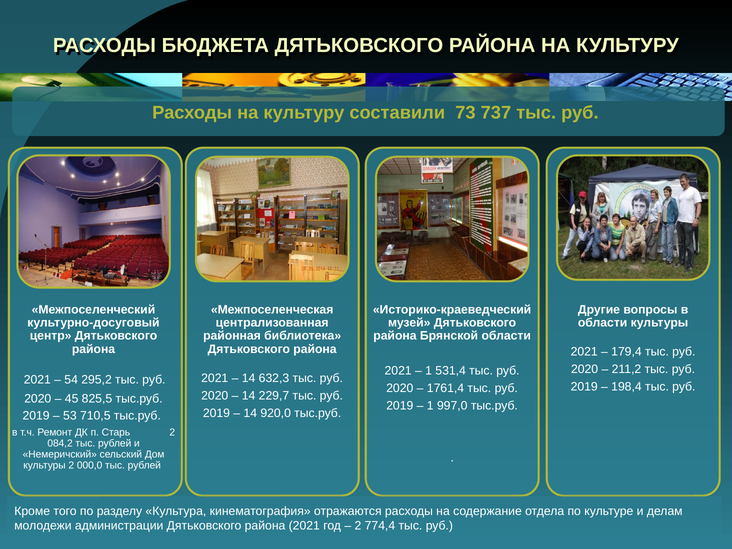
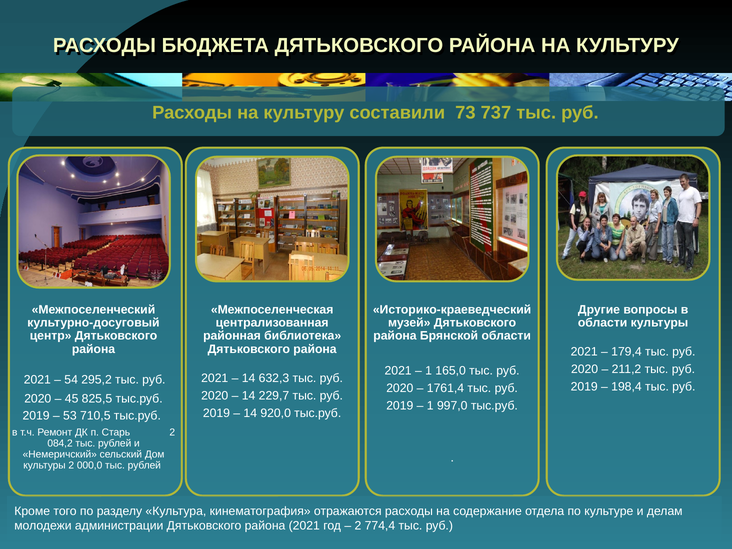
531,4: 531,4 -> 165,0 (451, 371)
